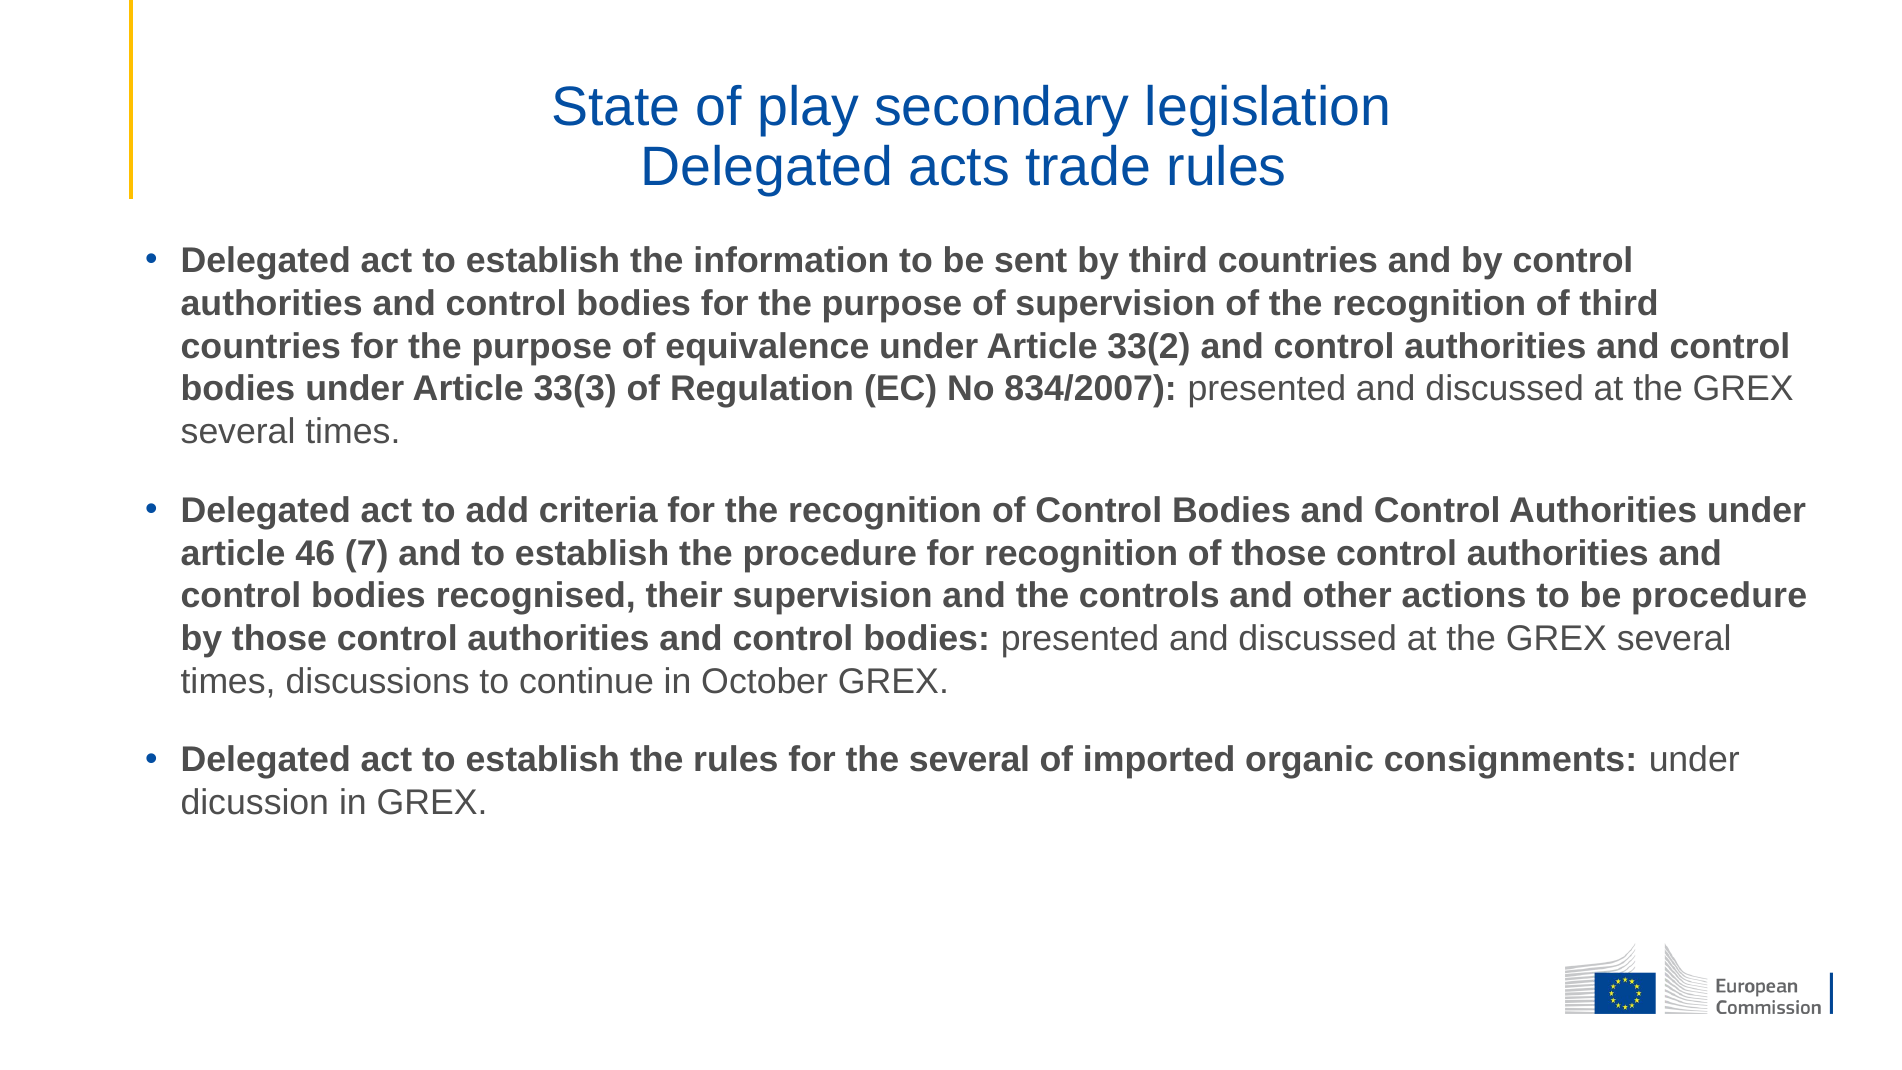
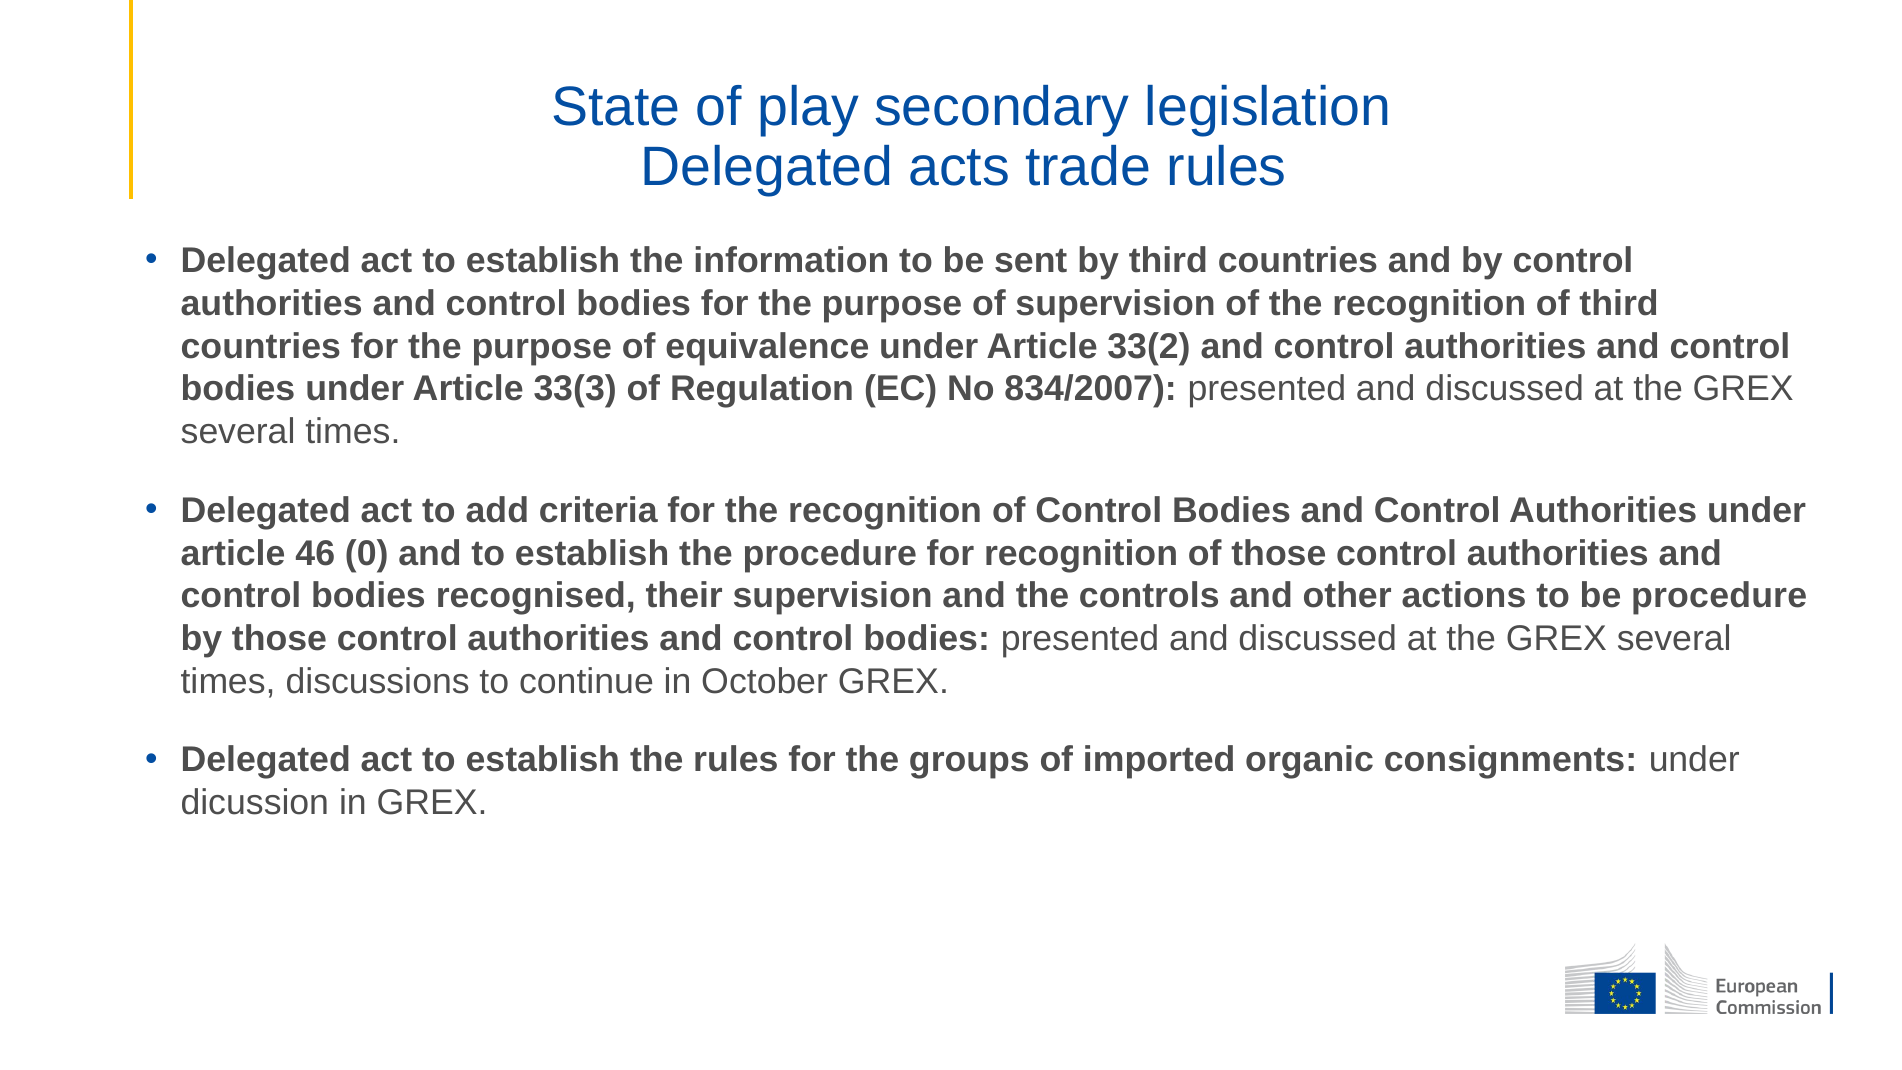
7: 7 -> 0 (367, 553)
the several: several -> groups (969, 760)
